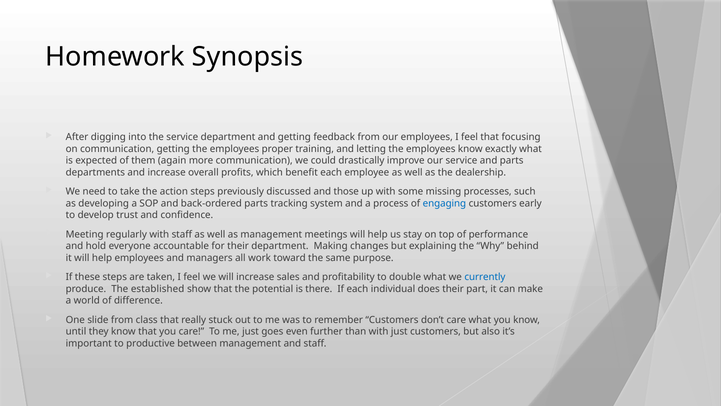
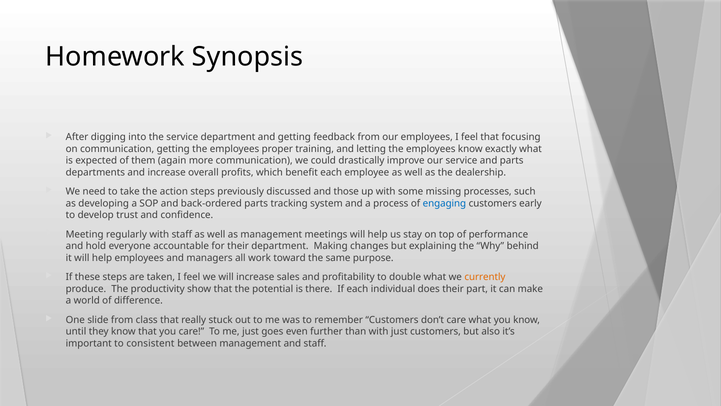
currently colour: blue -> orange (485, 277)
established: established -> productivity (158, 289)
productive: productive -> consistent (150, 343)
